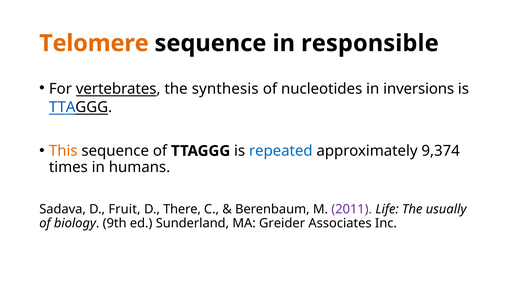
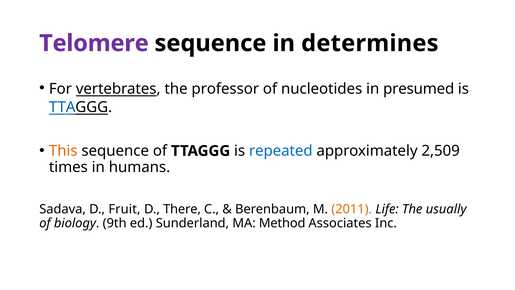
Telomere colour: orange -> purple (94, 43)
responsible: responsible -> determines (370, 43)
synthesis: synthesis -> professor (225, 89)
inversions: inversions -> presumed (419, 89)
9,374: 9,374 -> 2,509 (441, 151)
2011 colour: purple -> orange (352, 209)
Greider: Greider -> Method (282, 223)
